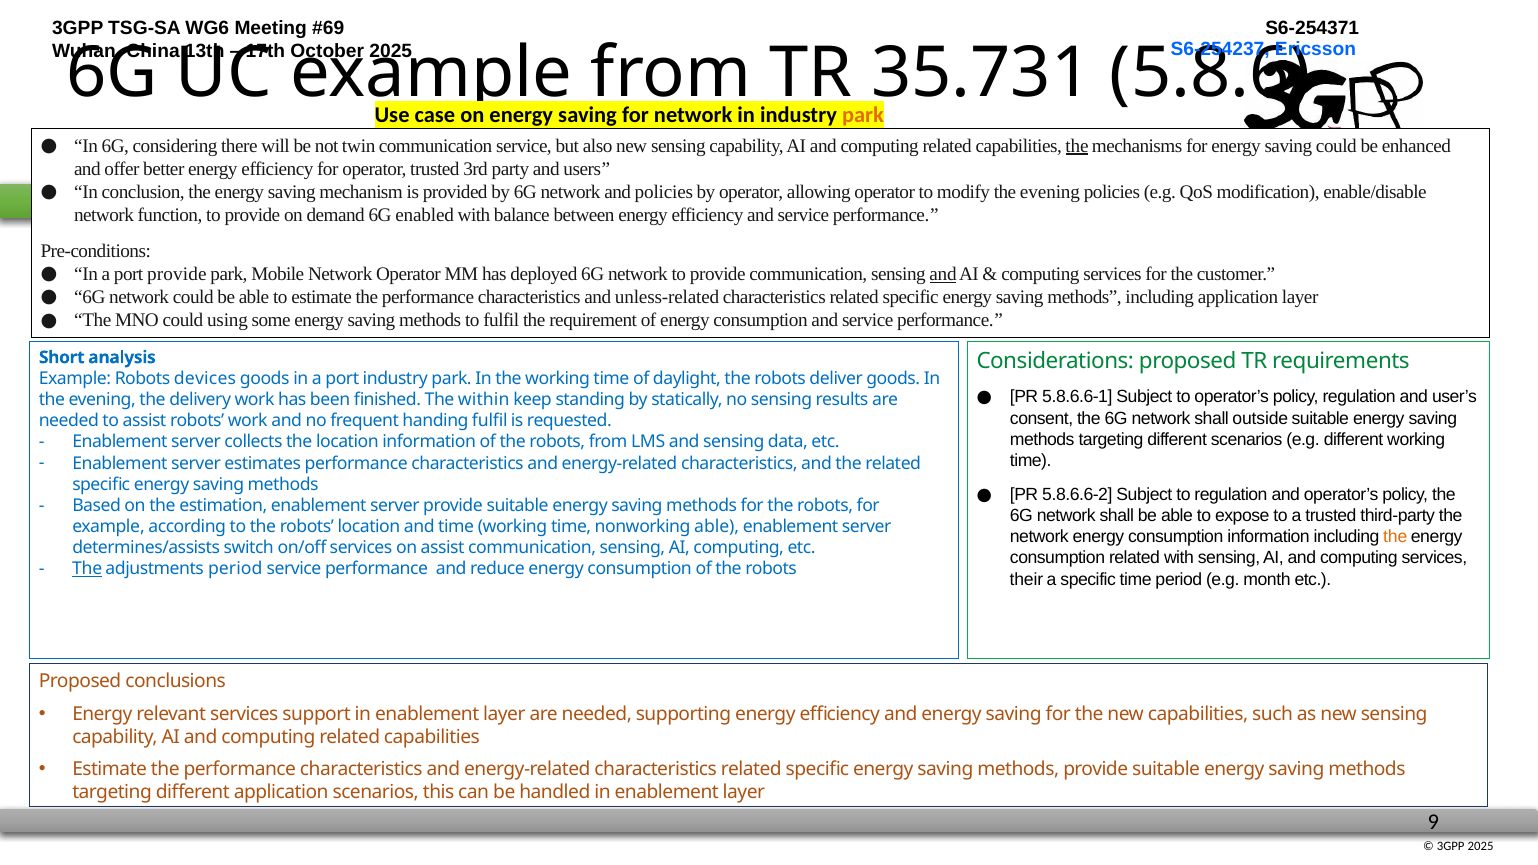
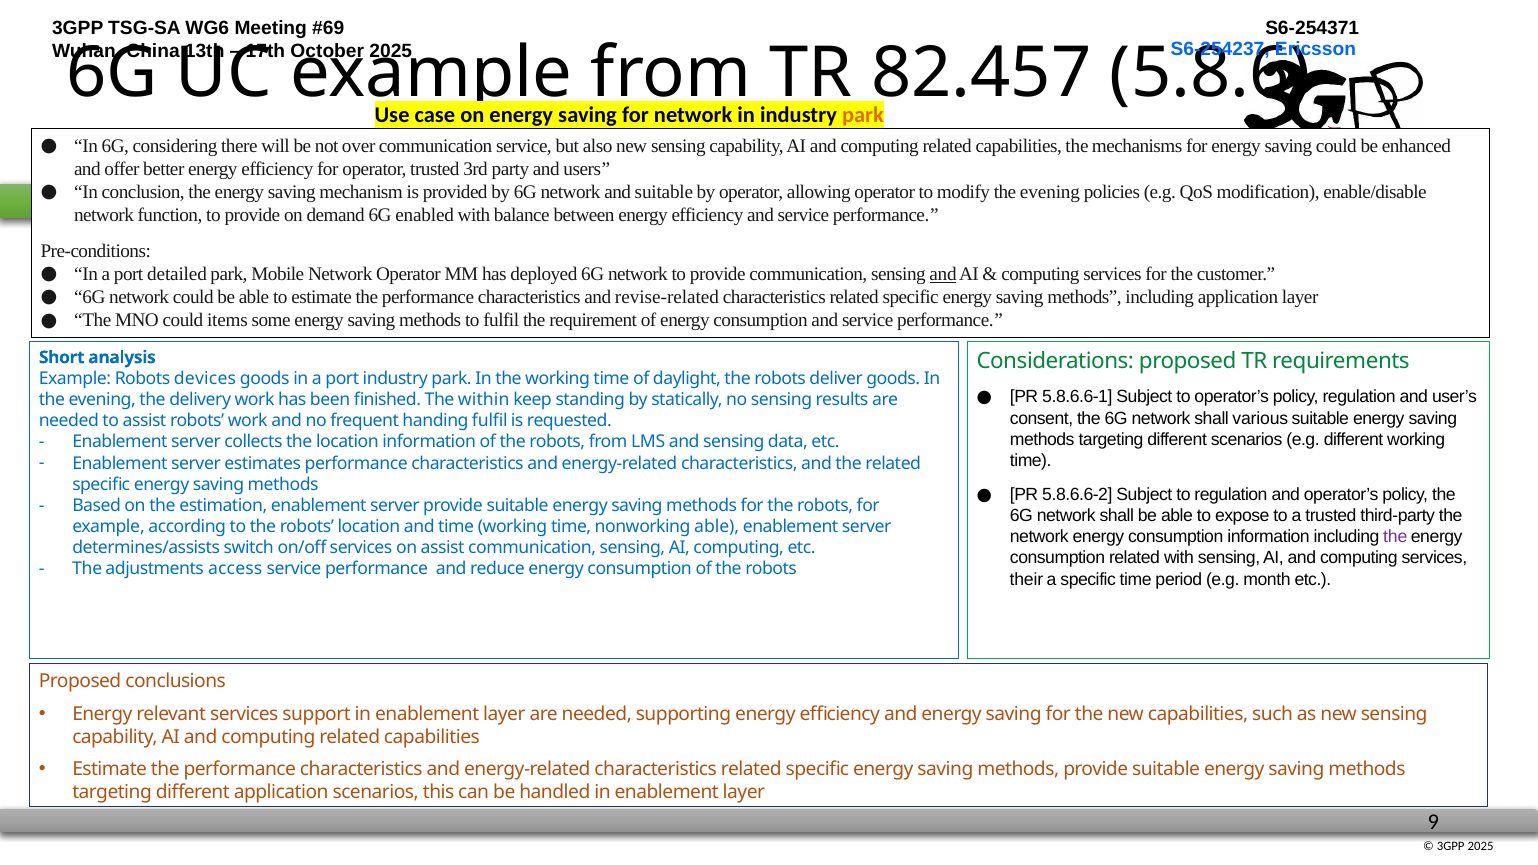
35.731: 35.731 -> 82.457 (981, 73)
twin: twin -> over (359, 146)
the underline: present -> none (1077, 146)
and policies: policies -> suitable (664, 192)
port provide: provide -> detailed (177, 274)
unless-related: unless-related -> revise-related (667, 297)
using: using -> items (227, 320)
outside: outside -> various (1260, 418)
the colour: orange -> purple (1395, 537)
The underline: present -> none (87, 569)
adjustments period: period -> access (235, 569)
